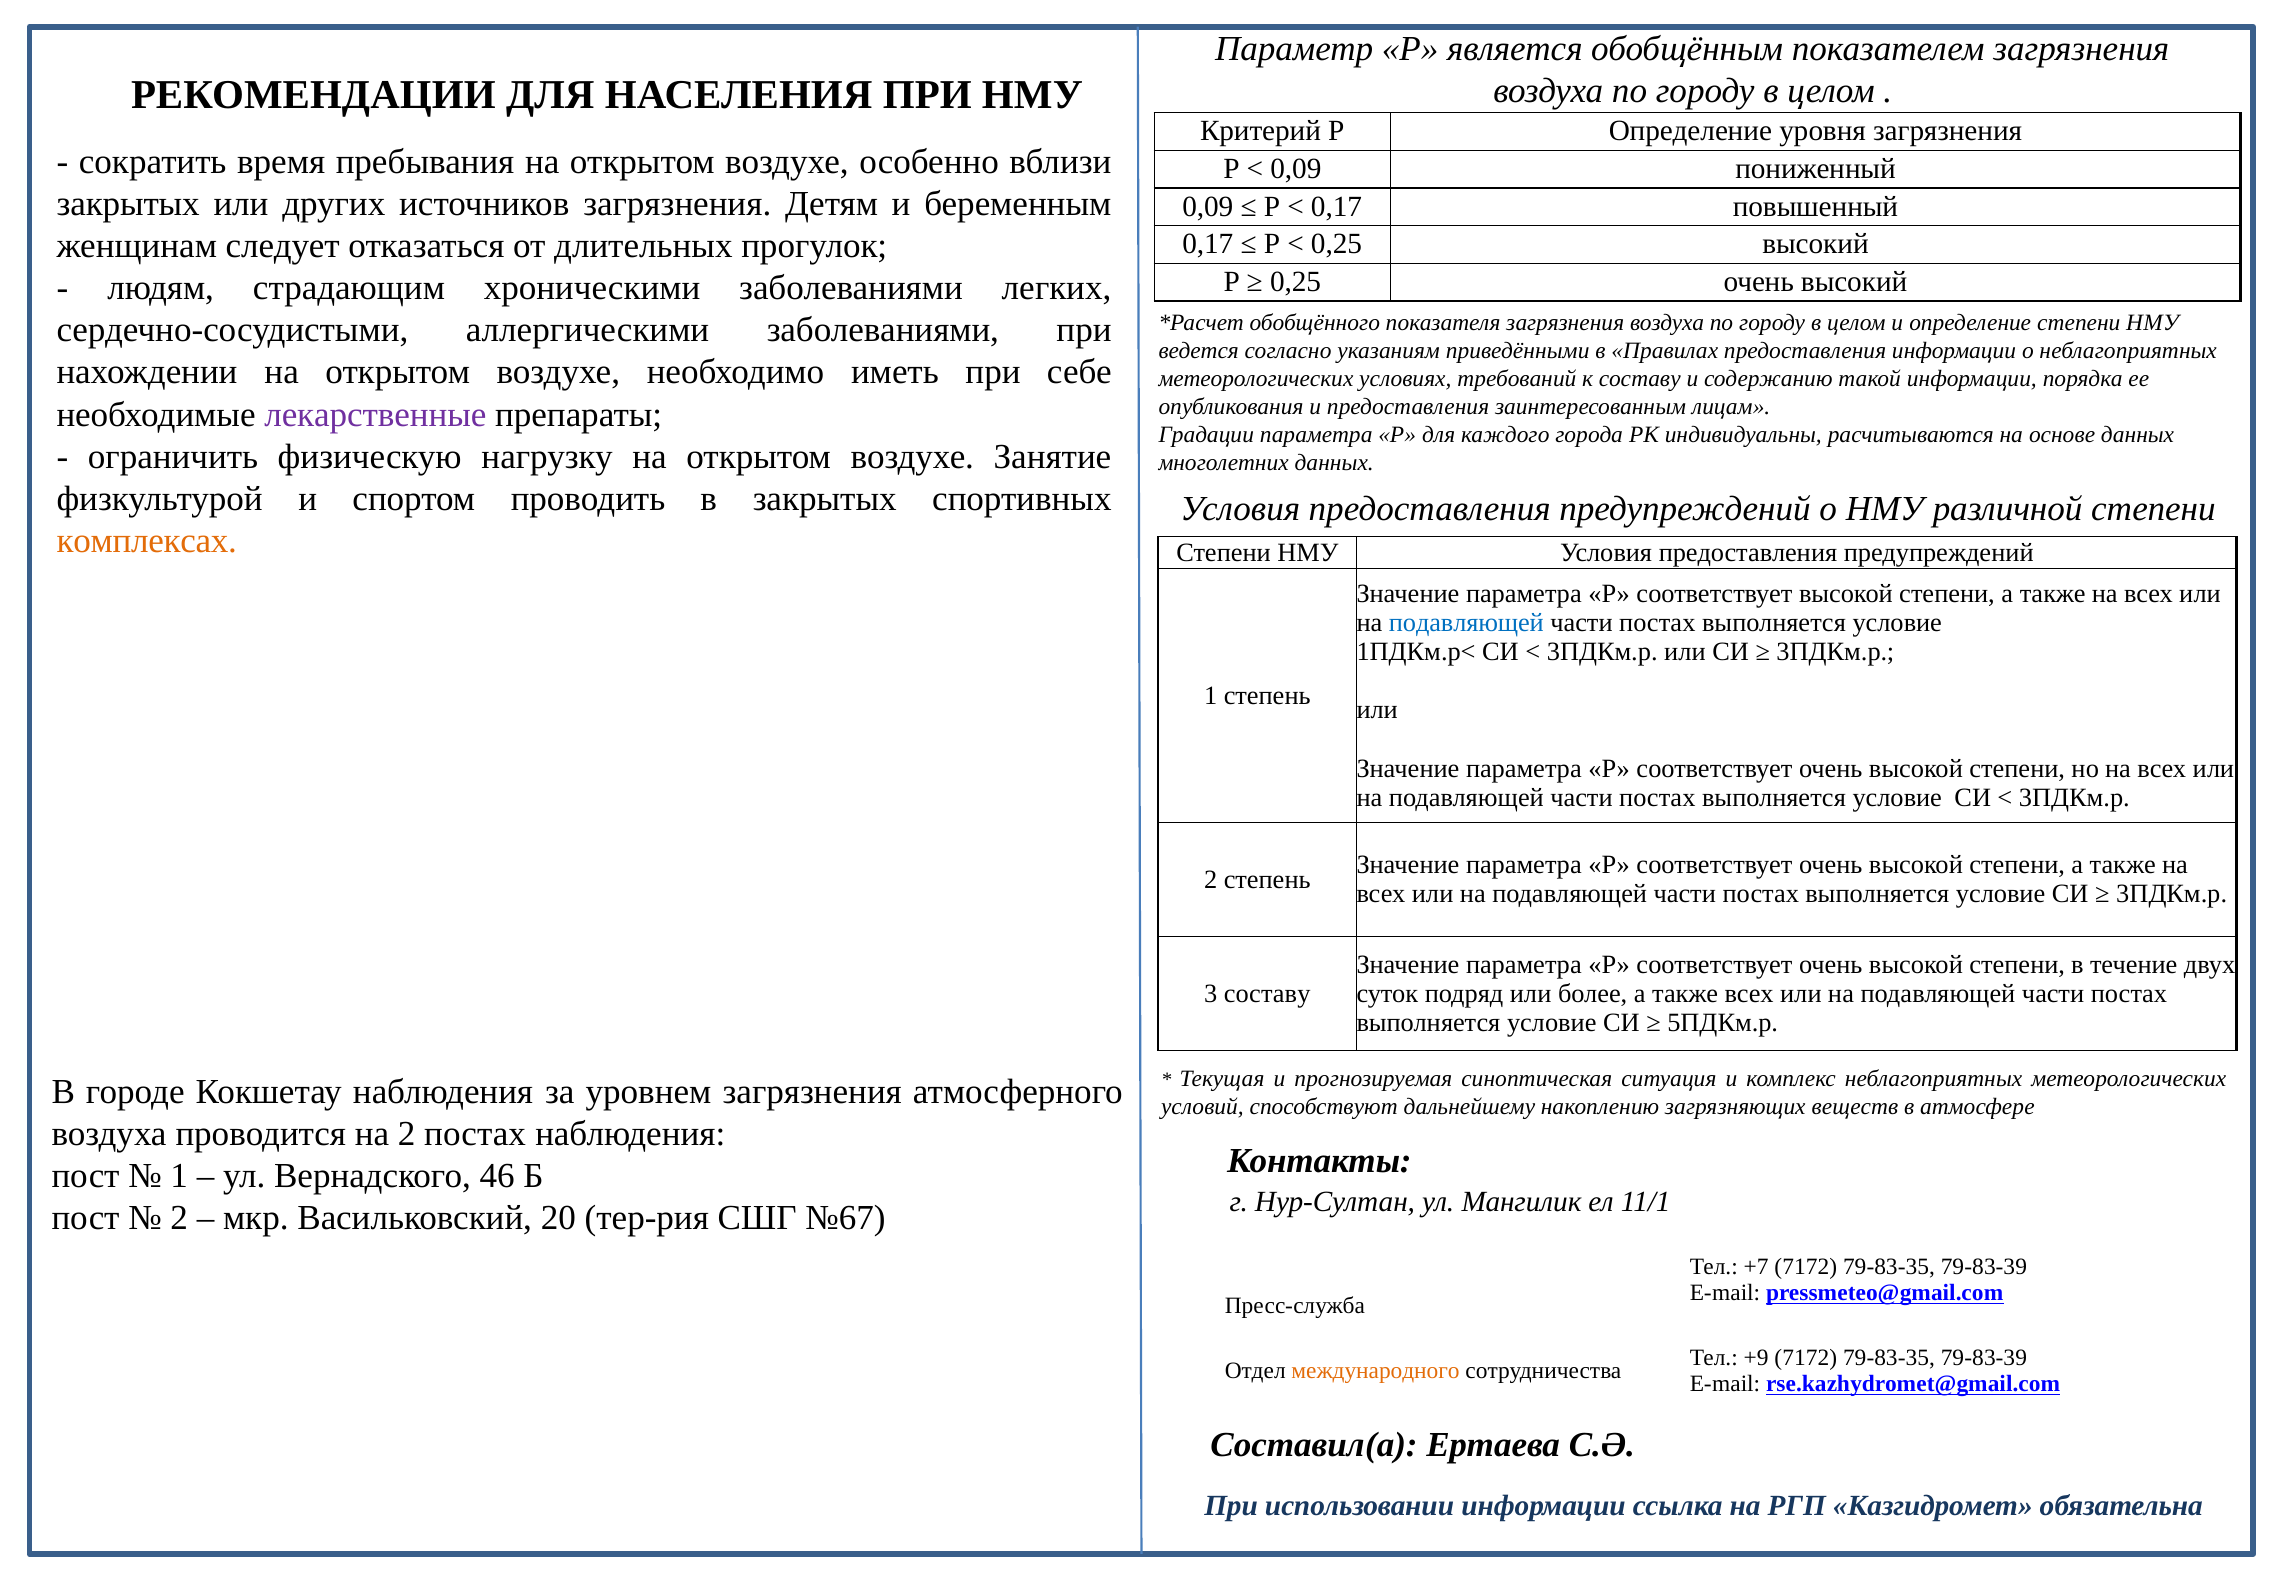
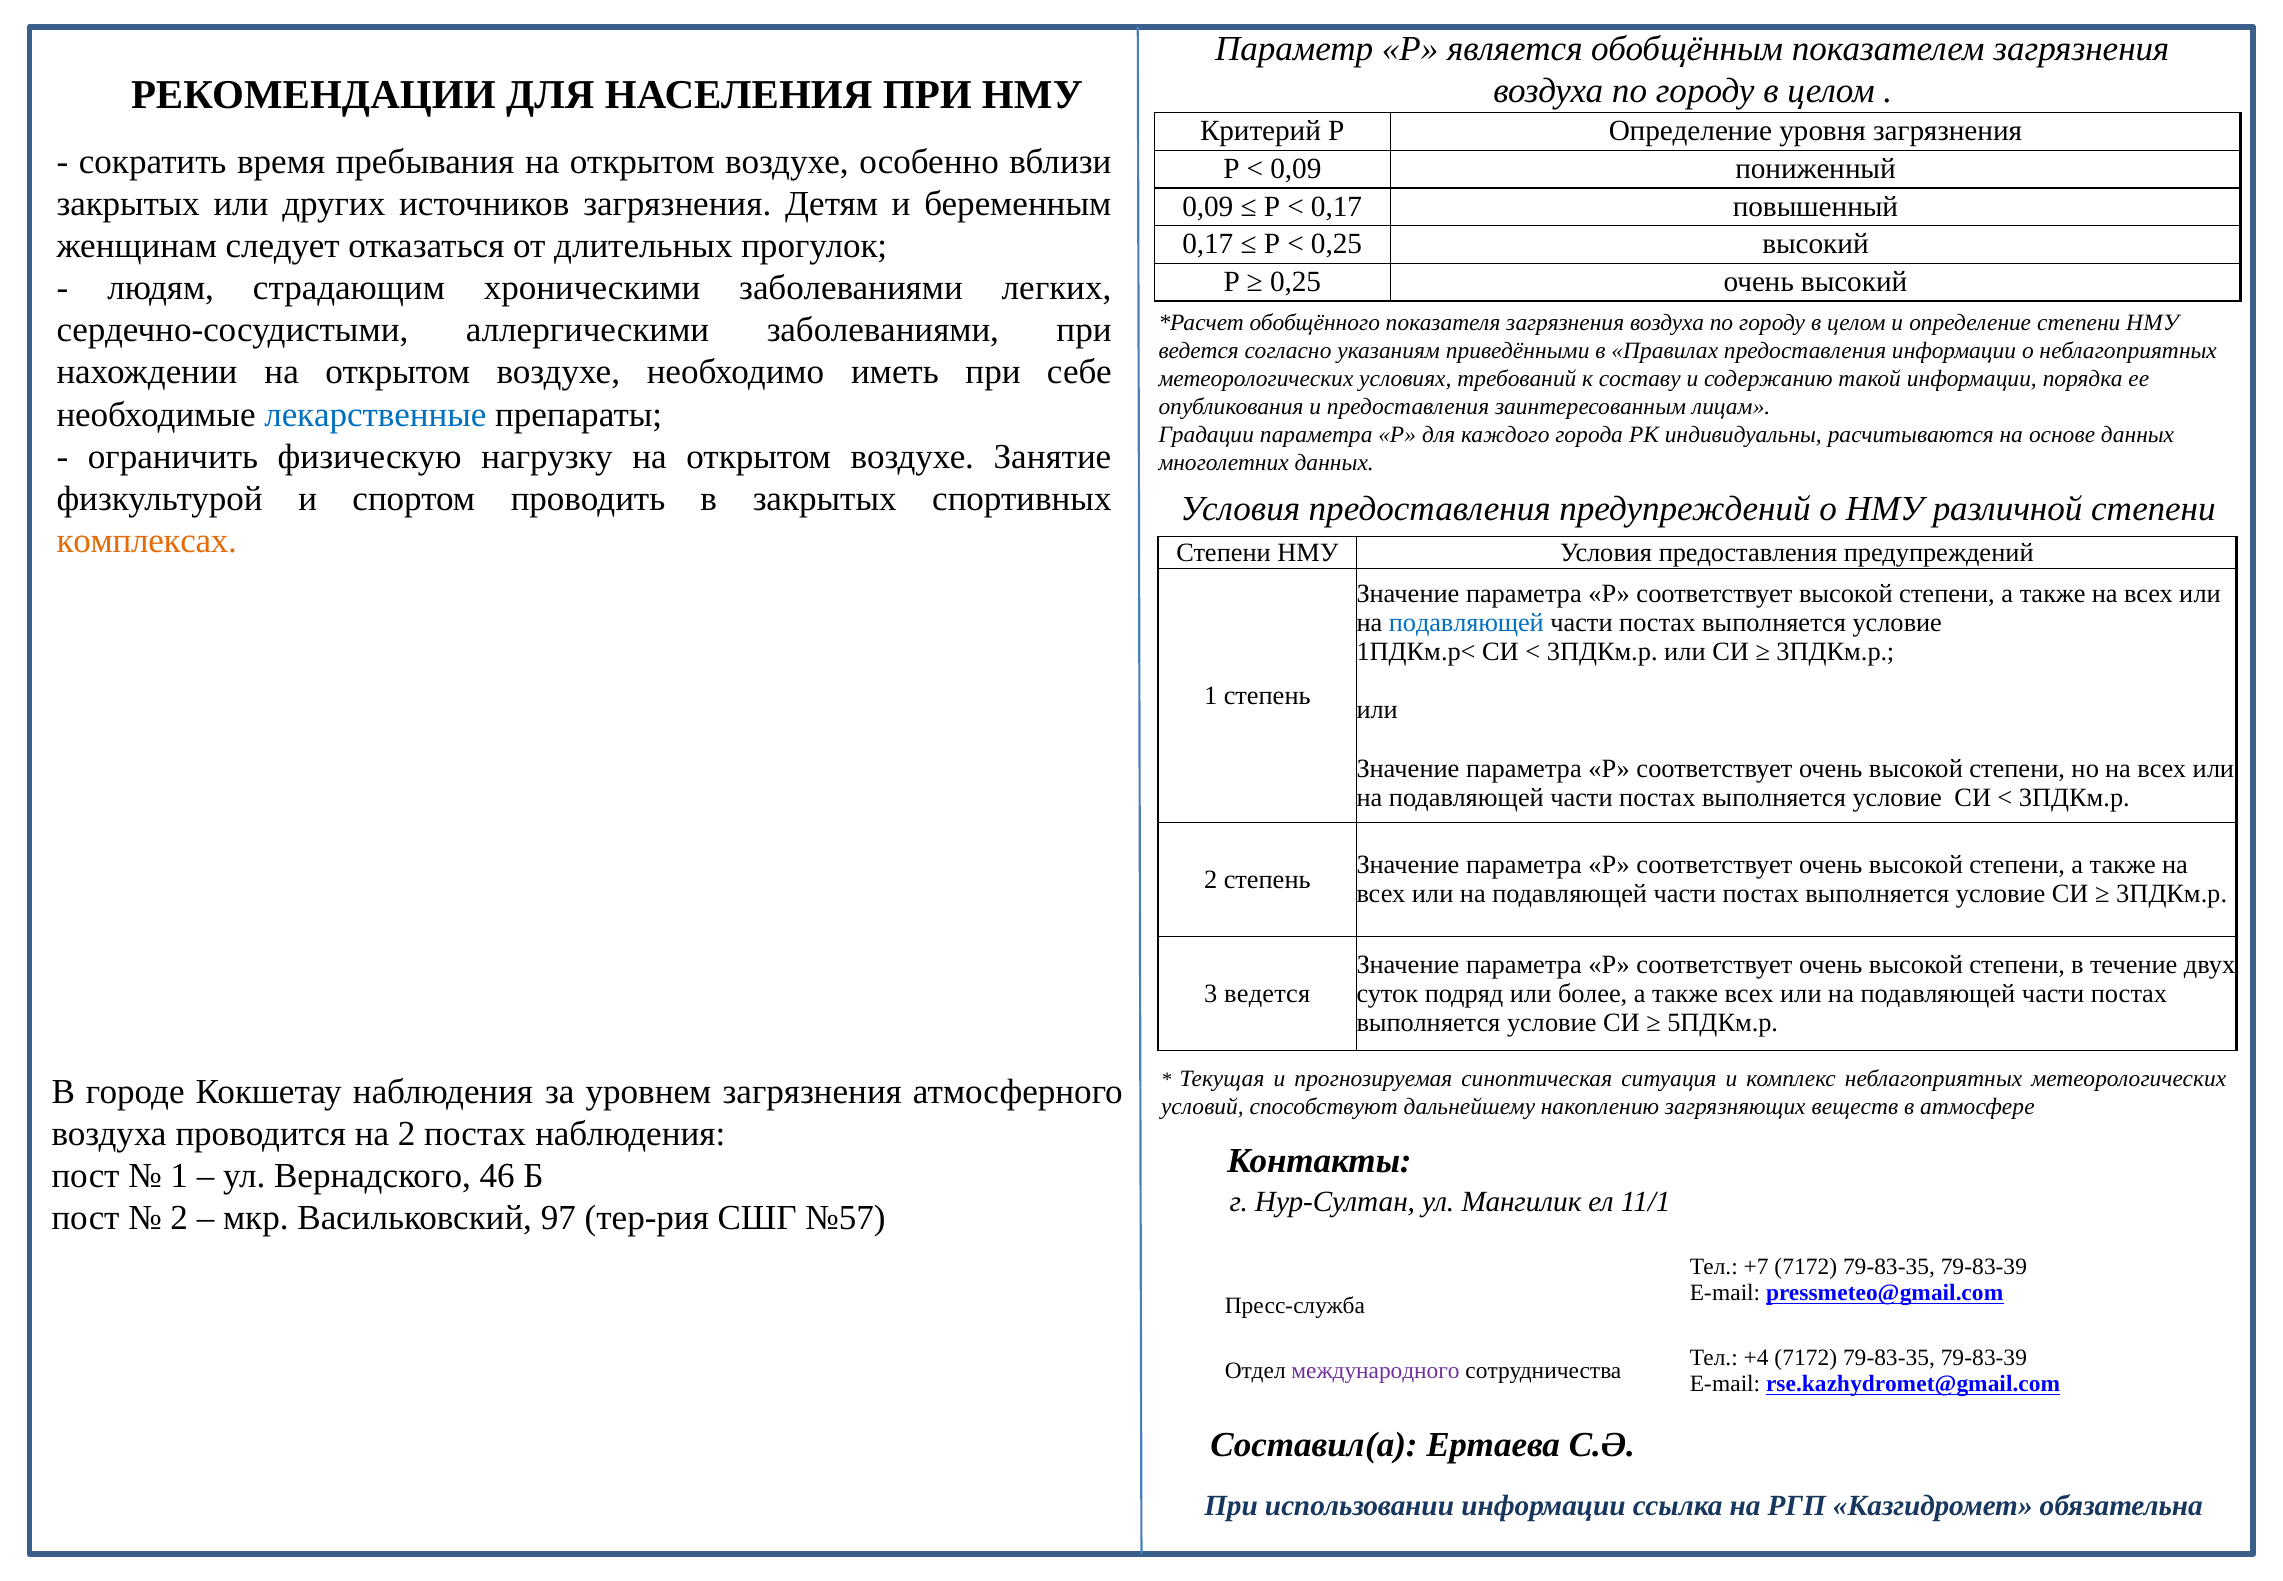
лекарственные colour: purple -> blue (375, 414)
3 составу: составу -> ведется (1267, 993)
20: 20 -> 97 (558, 1218)
№67: №67 -> №57 (845, 1218)
+9: +9 -> +4 (1756, 1358)
международного colour: orange -> purple (1376, 1371)
